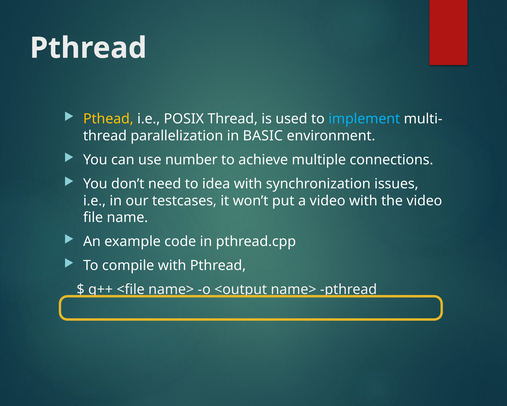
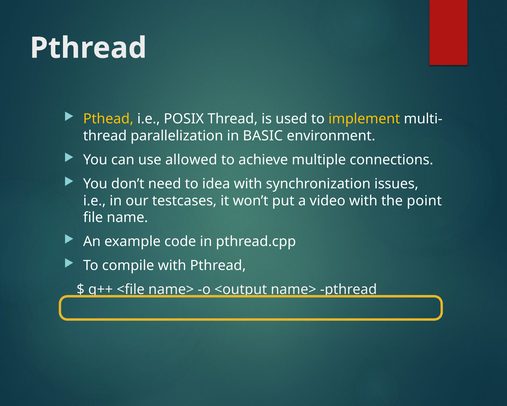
implement colour: light blue -> yellow (364, 119)
number: number -> allowed (191, 160)
the video: video -> point (424, 201)
